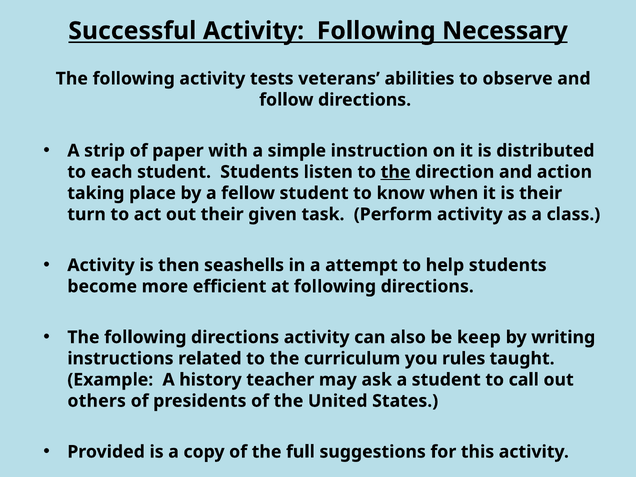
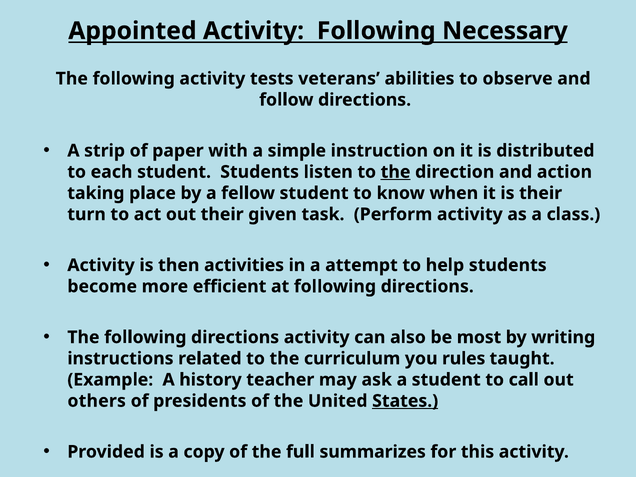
Successful: Successful -> Appointed (132, 31)
seashells: seashells -> activities (244, 265)
keep: keep -> most (479, 337)
States underline: none -> present (405, 401)
suggestions: suggestions -> summarizes (373, 452)
